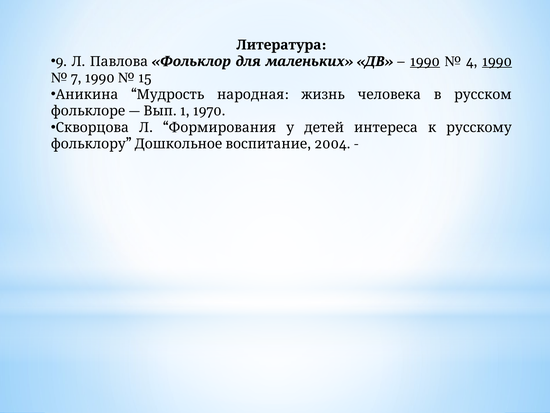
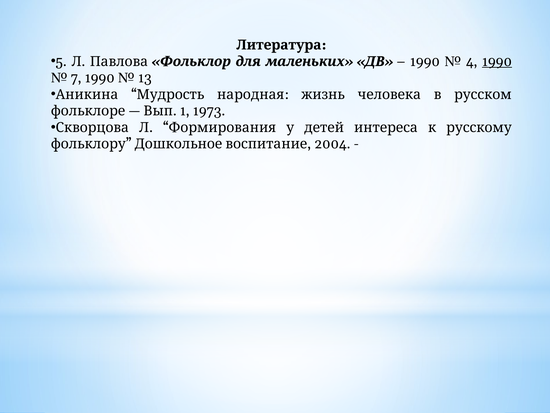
9: 9 -> 5 (61, 61)
1990 underline: present -> none (425, 61)
15: 15 -> 13 (145, 78)
1970: 1970 -> 1973 (209, 111)
